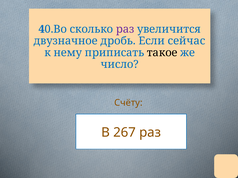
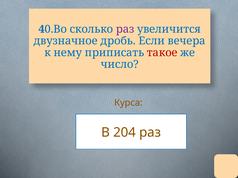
сейчас: сейчас -> вечера (187, 41)
такое colour: black -> red (162, 53)
Счёту: Счёту -> Курса (128, 103)
267: 267 -> 204 (125, 133)
